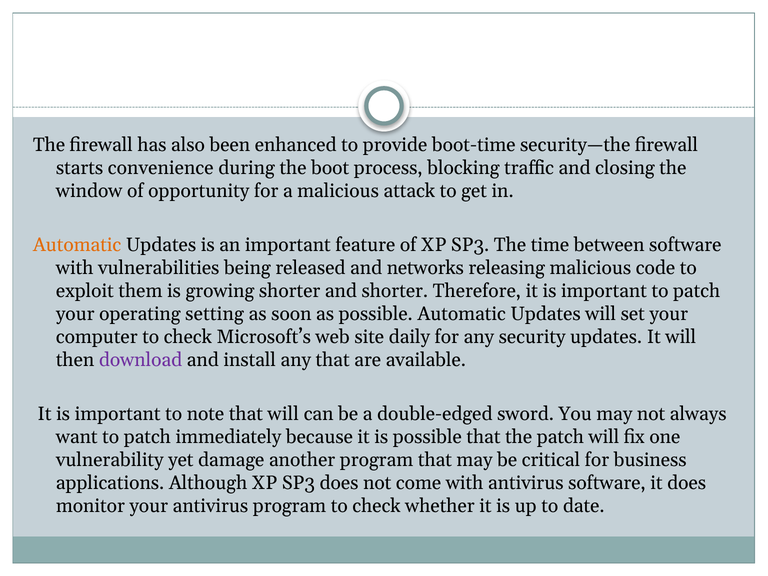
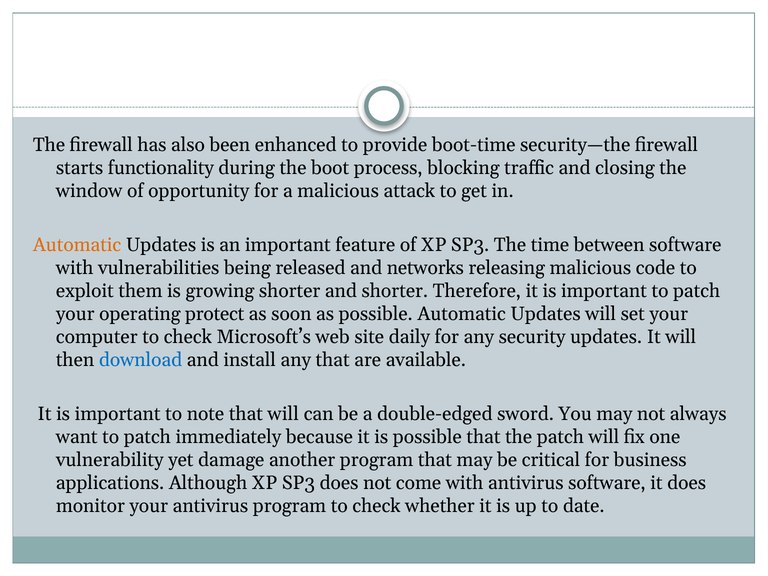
convenience: convenience -> functionality (161, 168)
setting: setting -> protect (215, 314)
download colour: purple -> blue (141, 360)
